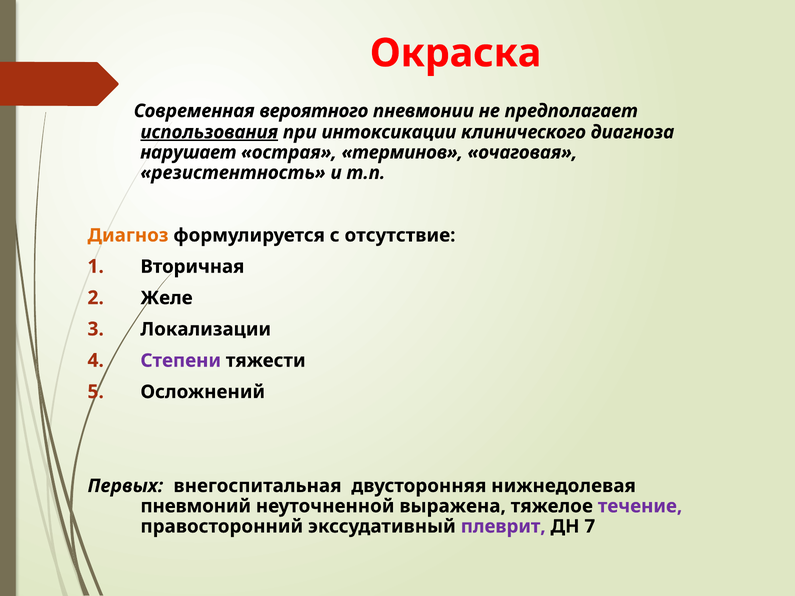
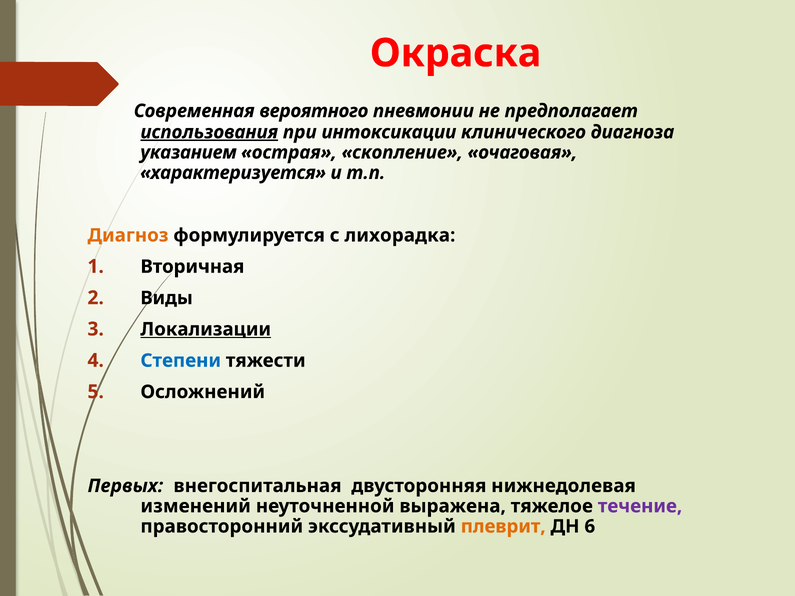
нарушает: нарушает -> указанием (188, 152)
терминов: терминов -> скопление (402, 152)
резистентность: резистентность -> характеризуется (233, 173)
отсутствие: отсутствие -> лихорадка (400, 235)
Желе: Желе -> Виды (167, 298)
Локализации underline: none -> present (206, 329)
Степени colour: purple -> blue (181, 361)
пневмоний: пневмоний -> изменений (196, 506)
плеврит colour: purple -> orange (503, 527)
7: 7 -> 6 (590, 527)
